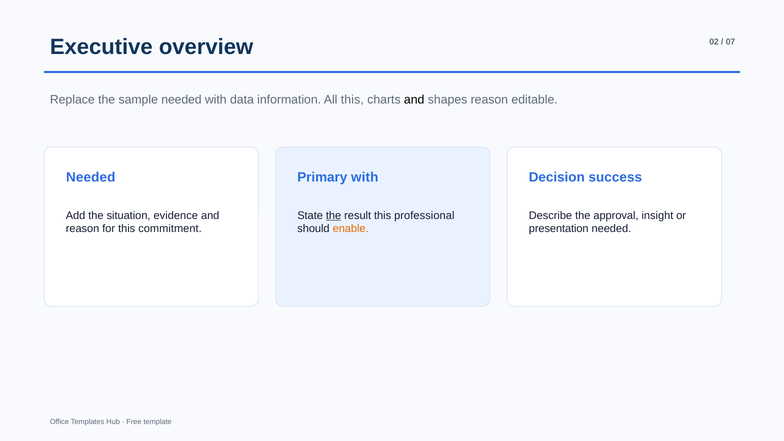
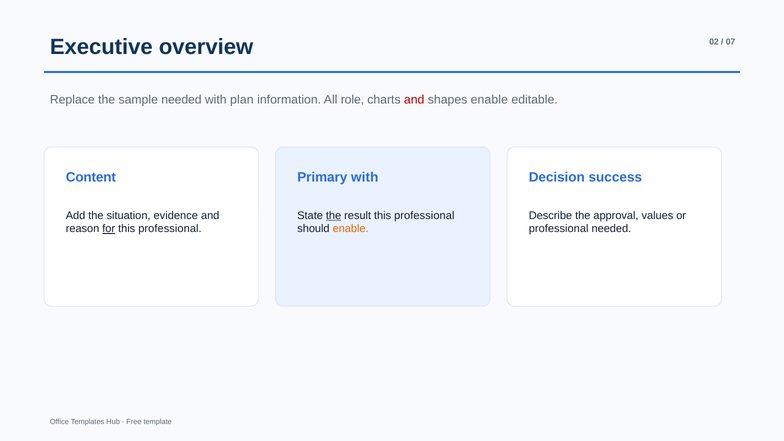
data: data -> plan (242, 100)
All this: this -> role (352, 100)
and colour: black -> red (414, 100)
shapes reason: reason -> enable (489, 100)
Needed: Needed -> Content (91, 177)
insight: insight -> values (657, 215)
for underline: none -> present (109, 229)
commitment: commitment -> professional (170, 229)
presentation: presentation -> professional (559, 229)
